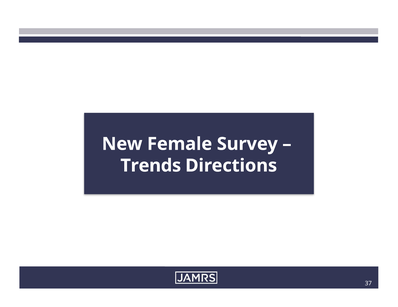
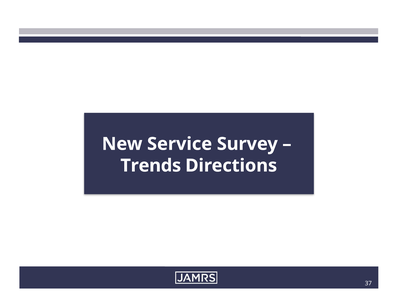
Female: Female -> Service (180, 144)
